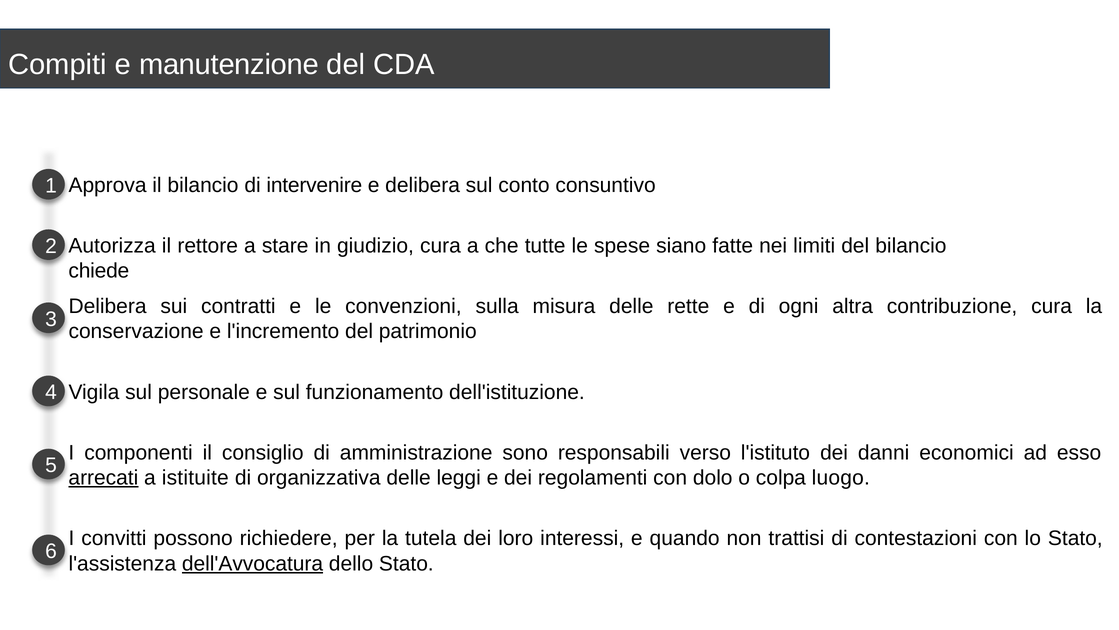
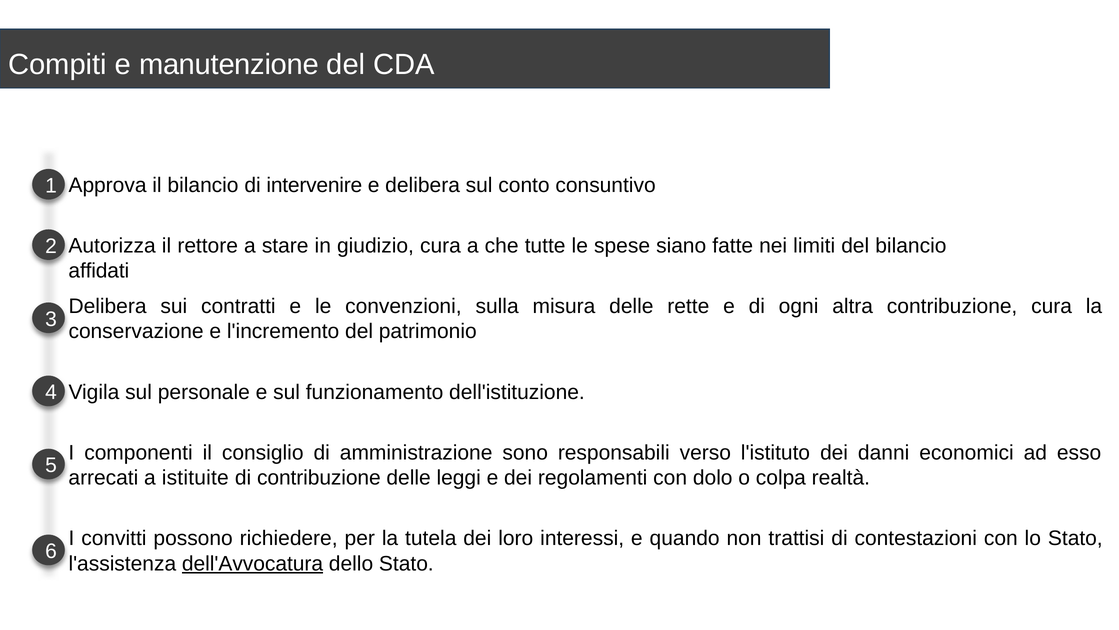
chiede: chiede -> affidati (99, 271)
arrecati underline: present -> none (103, 477)
di organizzativa: organizzativa -> contribuzione (319, 477)
luogo: luogo -> realtà (841, 477)
